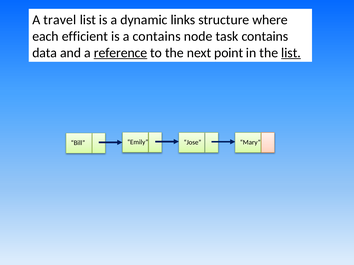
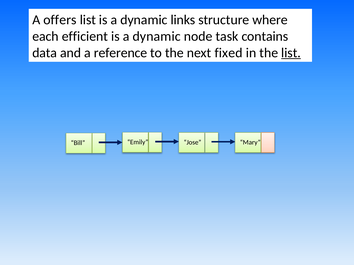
travel: travel -> offers (60, 20)
contains: contains -> dynamic (157, 36)
reference underline: present -> none (121, 53)
point: point -> fixed (229, 53)
